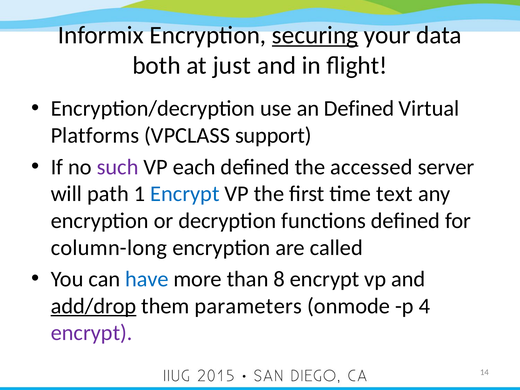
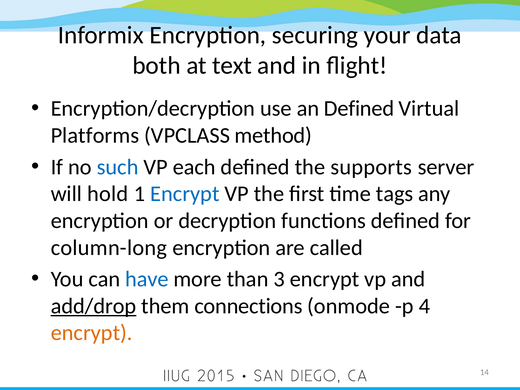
securing underline: present -> none (315, 35)
just: just -> text (232, 65)
support: support -> method (273, 135)
such colour: purple -> blue (118, 167)
accessed: accessed -> supports (371, 167)
path: path -> hold (108, 194)
text: text -> tags (395, 194)
8: 8 -> 3 (279, 279)
parameters: parameters -> connections (248, 306)
encrypt colour: purple -> orange (92, 333)
